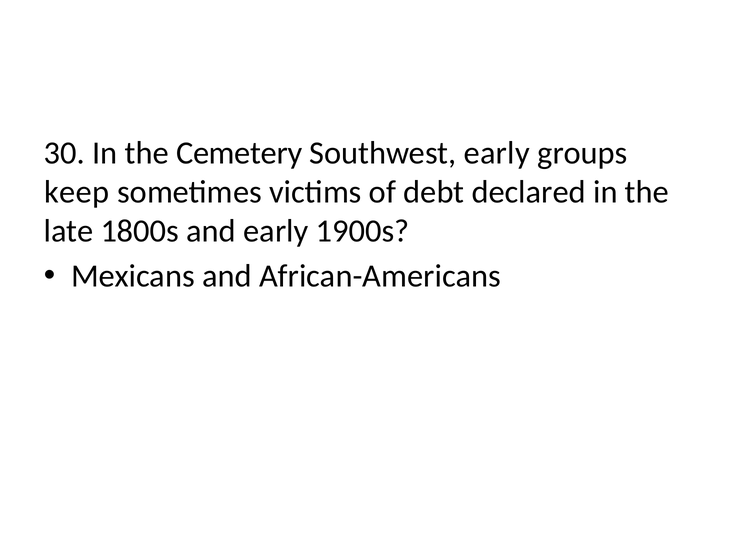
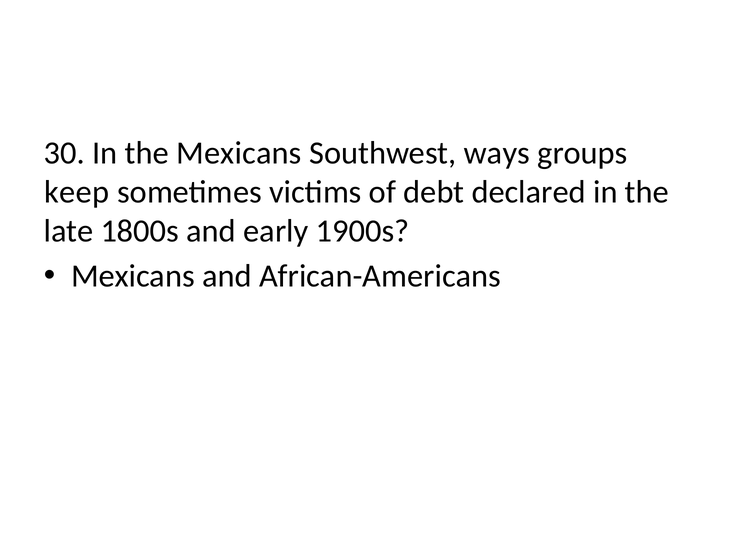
the Cemetery: Cemetery -> Mexicans (239, 153)
Southwest early: early -> ways (497, 153)
